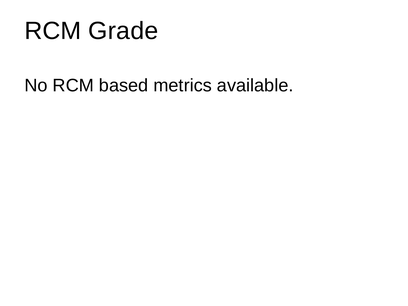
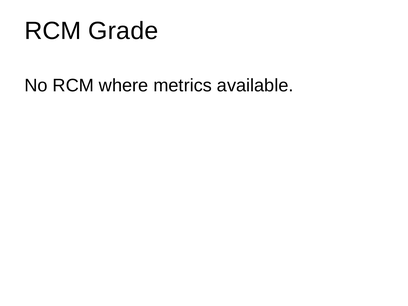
based: based -> where (124, 86)
